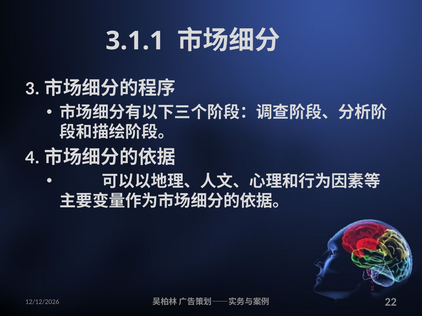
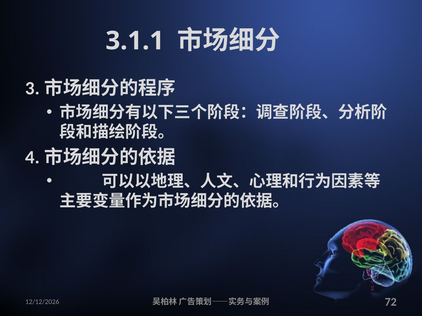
22: 22 -> 72 (391, 302)
